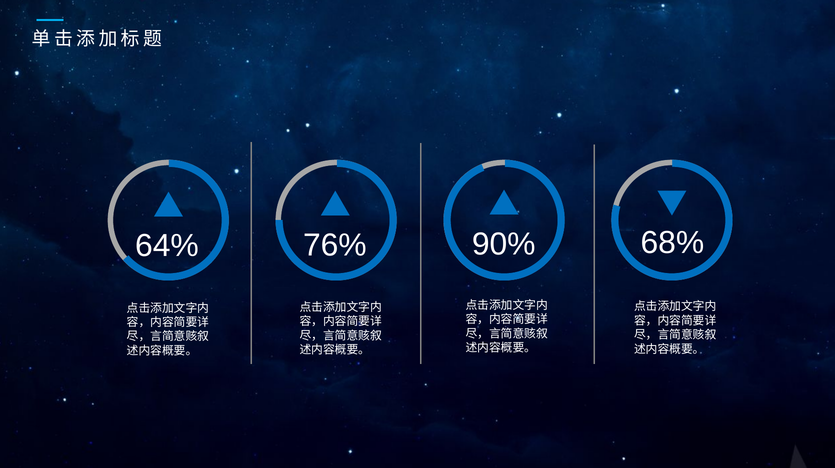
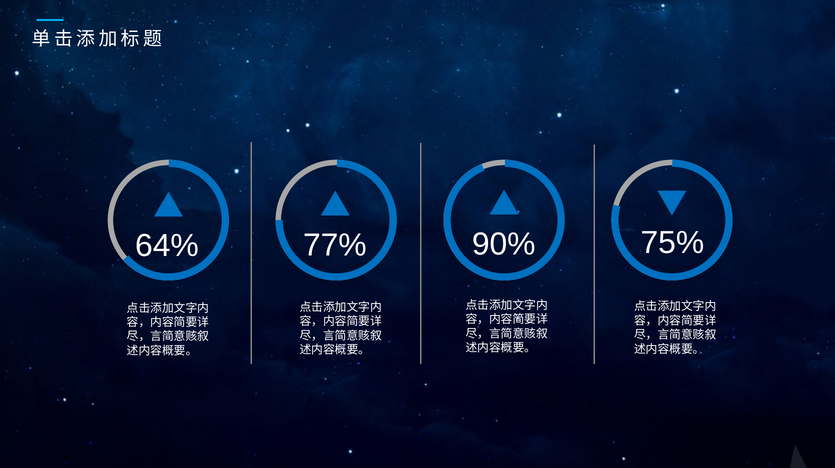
76%: 76% -> 77% (335, 245)
68%: 68% -> 75% (672, 243)
